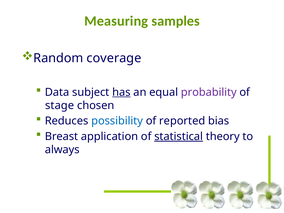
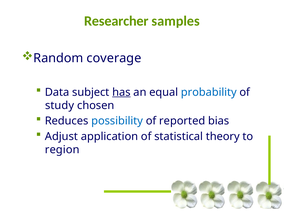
Measuring: Measuring -> Researcher (116, 21)
probability colour: purple -> blue (209, 92)
stage: stage -> study (60, 105)
Breast: Breast -> Adjust (61, 136)
statistical underline: present -> none (179, 136)
always: always -> region (62, 150)
